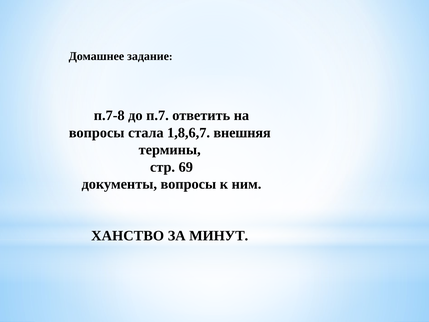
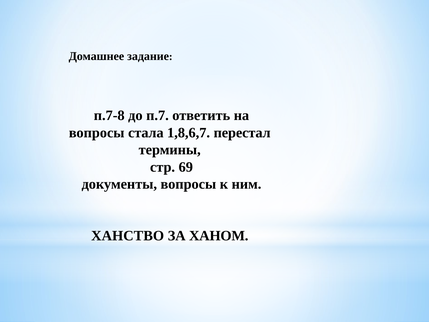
внешняя: внешняя -> перестал (242, 133)
МИНУТ: МИНУТ -> ХАНОМ (219, 236)
